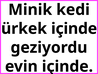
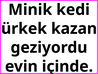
ürkek içinde: içinde -> kazan (74, 28)
